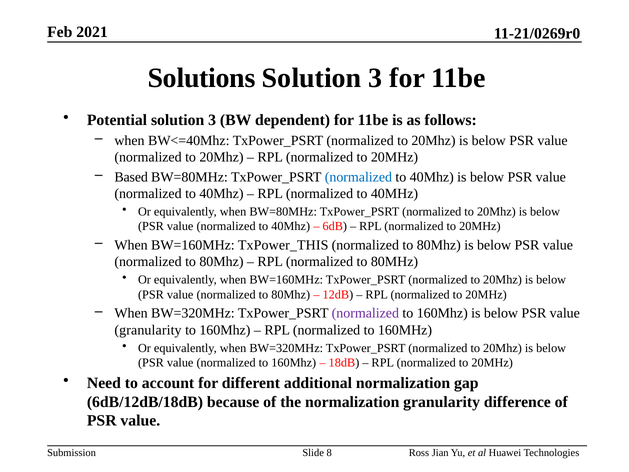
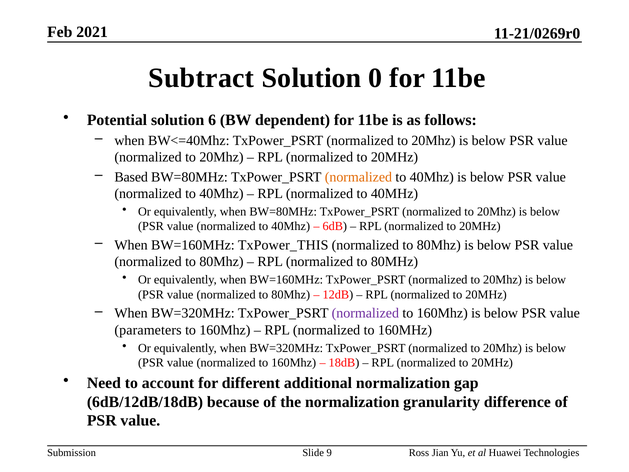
Solutions: Solutions -> Subtract (201, 78)
3: 3 -> 0 (375, 78)
Potential solution 3: 3 -> 6 (212, 120)
normalized colour: blue -> orange (358, 177)
granularity: granularity -> parameters (148, 330)
8: 8 -> 9 (329, 452)
